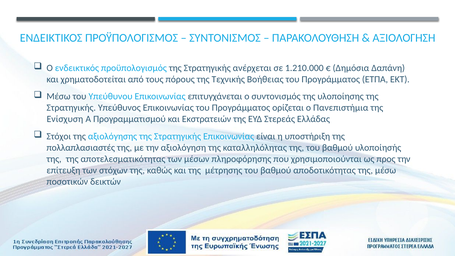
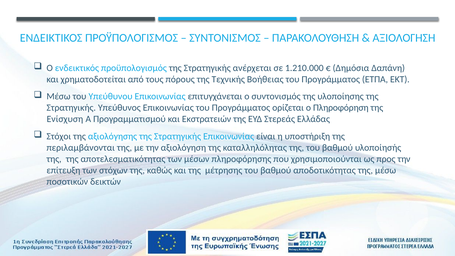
Πανεπιστήμια: Πανεπιστήμια -> Πληροφόρηση (341, 108)
πολλαπλασιαστές: πολλαπλασιαστές -> περιλαμβάνονται (81, 148)
